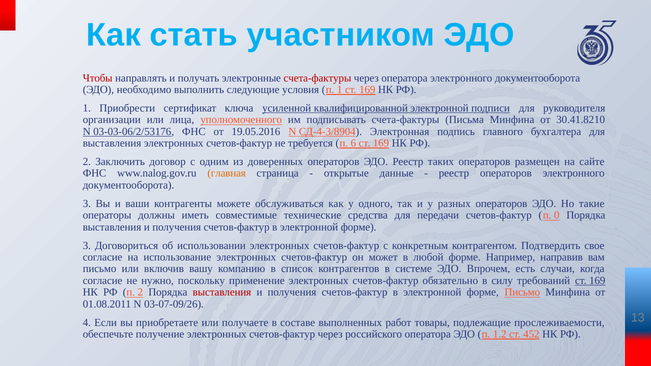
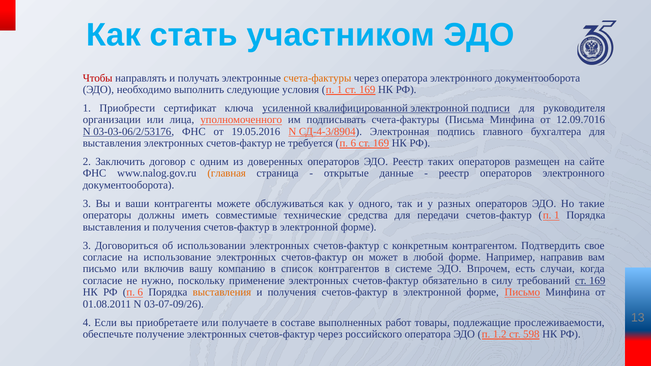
счета-фактуры colour: red -> orange (317, 78)
30.41.8210: 30.41.8210 -> 12.09.7016 (581, 120)
счетов-фактур п 0: 0 -> 1 (557, 215)
РФ п 2: 2 -> 6 (140, 292)
выставления colour: red -> orange (222, 292)
452: 452 -> 598 (531, 334)
